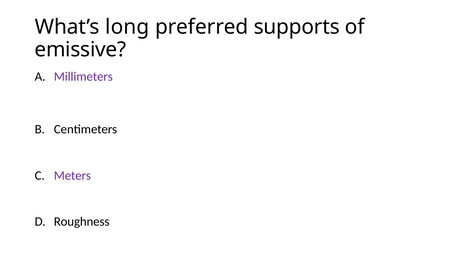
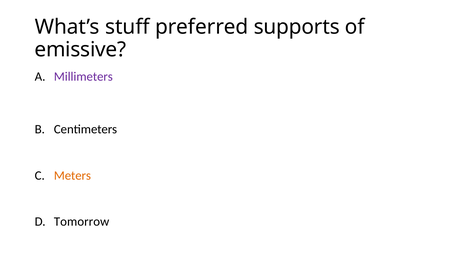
long: long -> stuff (127, 27)
Meters colour: purple -> orange (72, 175)
Roughness: Roughness -> Tomorrow (82, 222)
